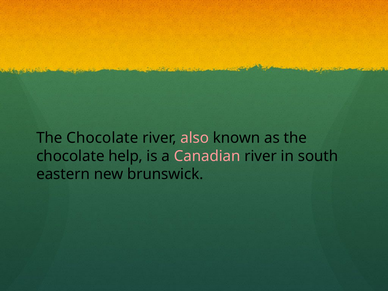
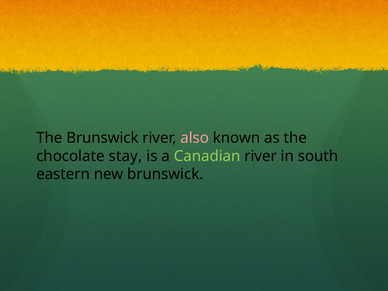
Chocolate: Chocolate -> Brunswick (102, 138)
help: help -> stay (125, 156)
Canadian colour: pink -> light green (207, 156)
